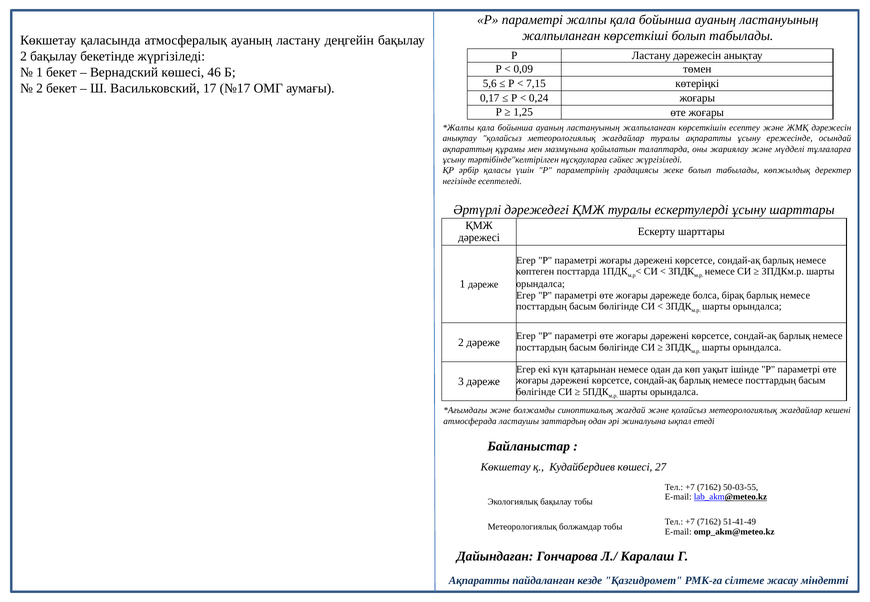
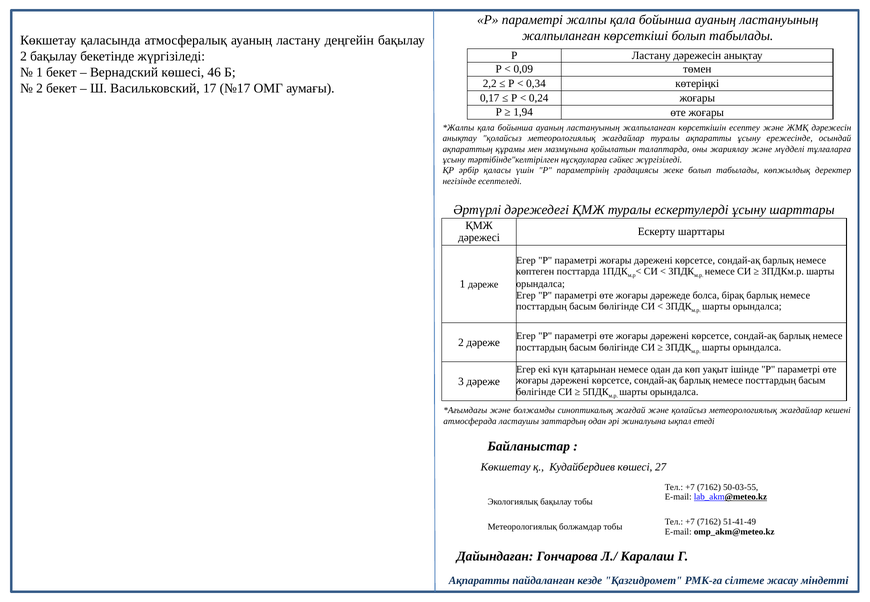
5,6: 5,6 -> 2,2 (490, 84)
7,15: 7,15 -> 0,34 (536, 84)
1,25: 1,25 -> 1,94 (523, 112)
